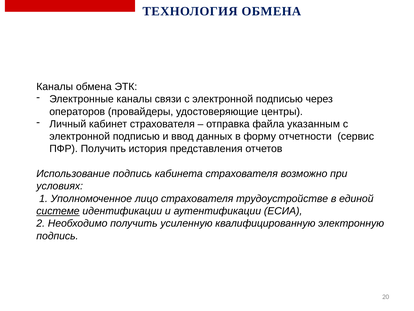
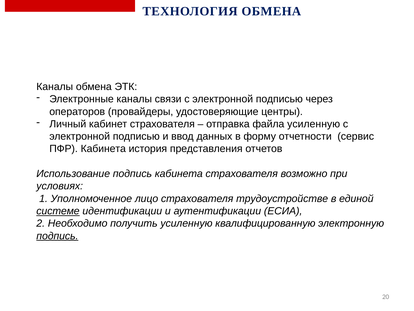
файла указанным: указанным -> усиленную (314, 124)
ПФР Получить: Получить -> Кабинета (103, 149)
подпись underline: none -> present (57, 236)
